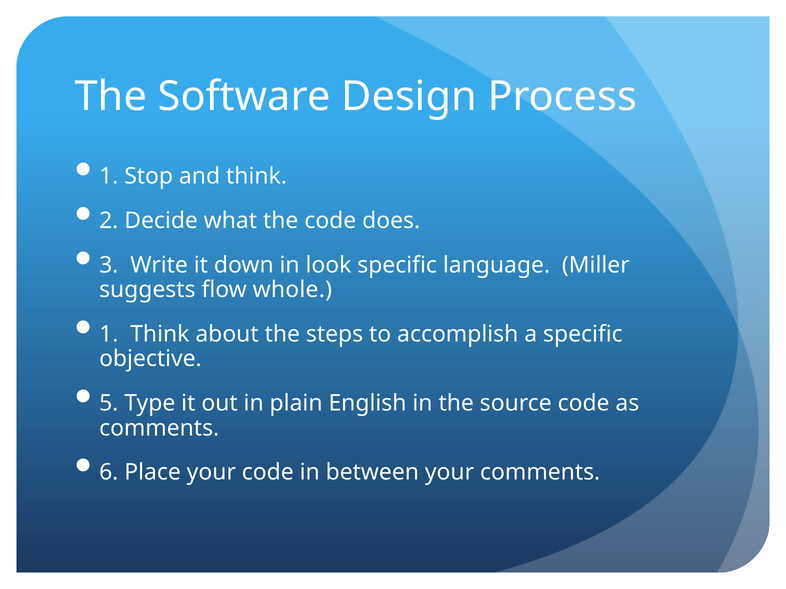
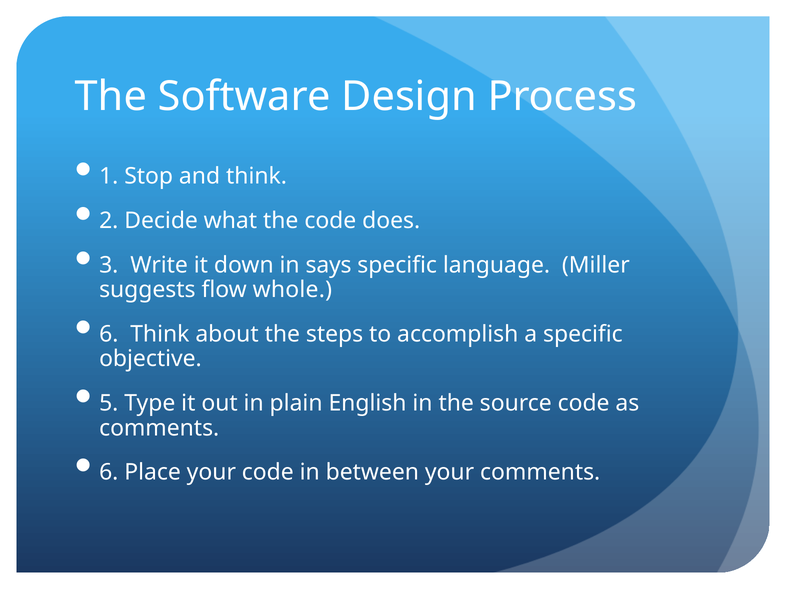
look: look -> says (329, 265)
1: 1 -> 6 (109, 334)
